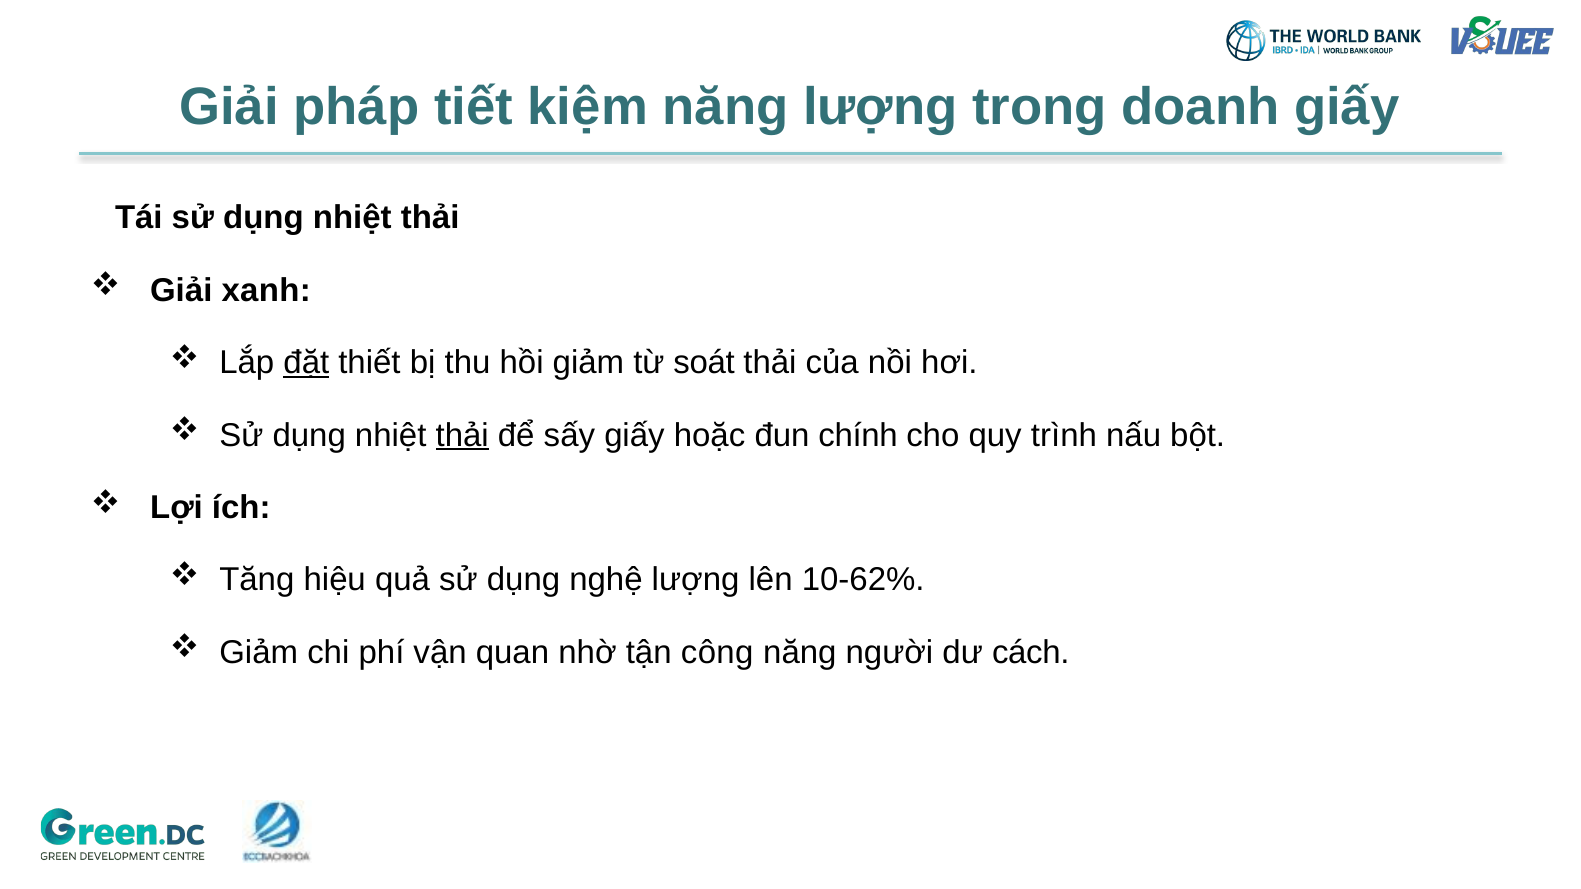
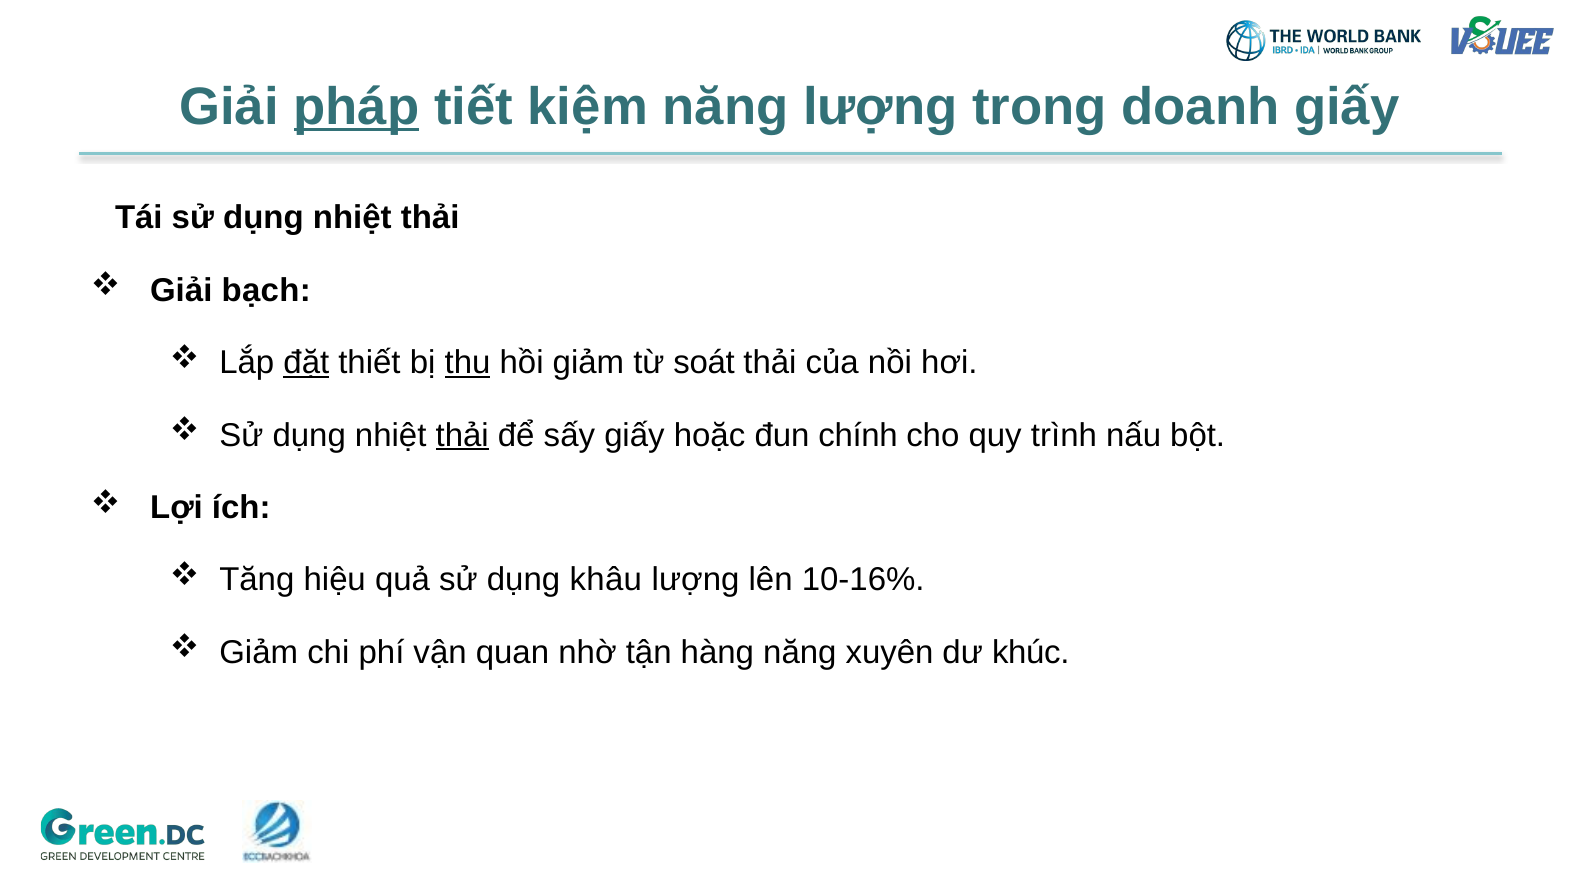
pháp underline: none -> present (356, 107)
xanh: xanh -> bạch (266, 290)
thu underline: none -> present (468, 363)
nghệ: nghệ -> khâu (606, 580)
10-62%: 10-62% -> 10-16% (863, 580)
công: công -> hàng (717, 653)
người: người -> xuyên (890, 653)
cách: cách -> khúc (1031, 653)
